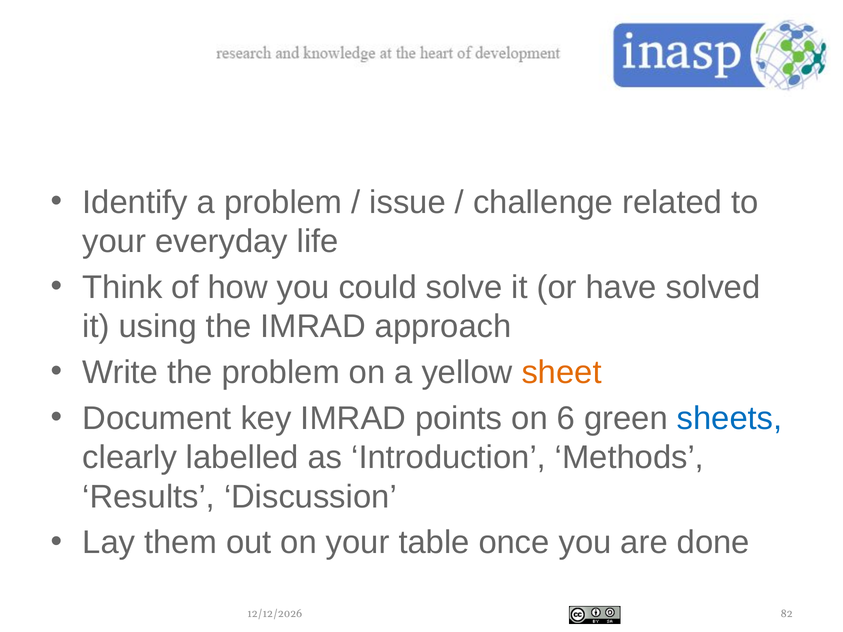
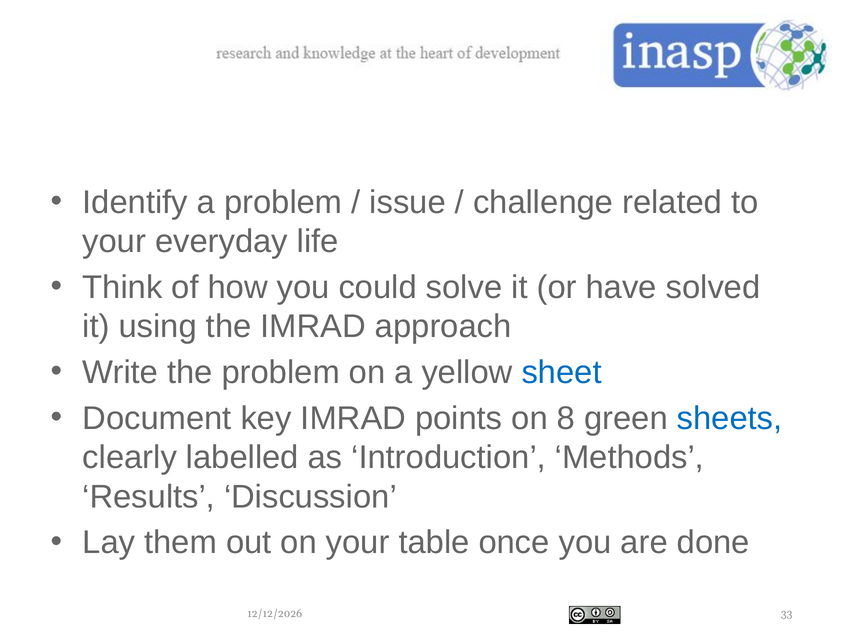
sheet colour: orange -> blue (562, 373)
6: 6 -> 8 (566, 418)
82: 82 -> 33 (787, 614)
